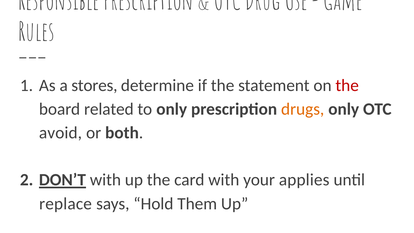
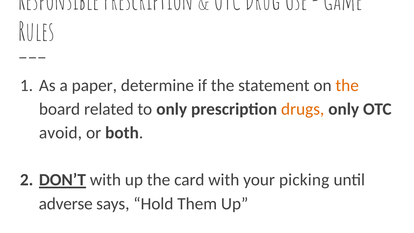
stores: stores -> paper (94, 85)
the colour: red -> orange (347, 85)
applies: applies -> picking (304, 180)
replace: replace -> adverse (66, 204)
